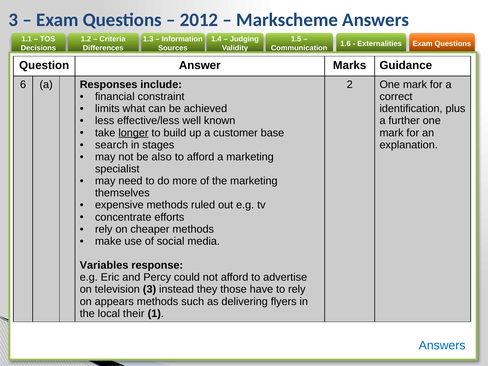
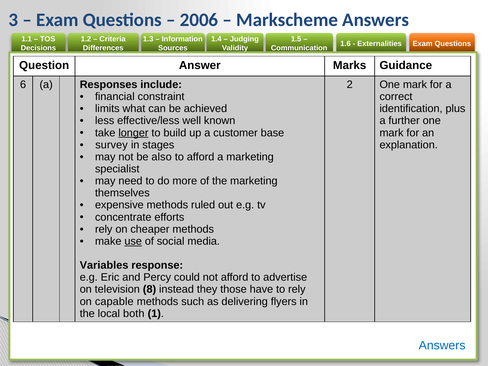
2012: 2012 -> 2006 (199, 20)
search: search -> survey (111, 145)
use underline: none -> present (133, 241)
television 3: 3 -> 8 (150, 289)
appears: appears -> capable (114, 301)
their: their -> both (134, 313)
